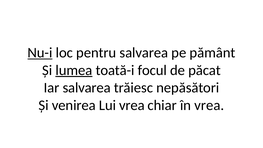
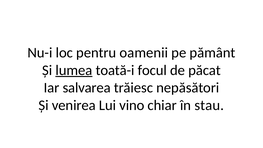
Nu-i underline: present -> none (40, 53)
pentru salvarea: salvarea -> oamenii (144, 53)
Lui vrea: vrea -> vino (132, 105)
în vrea: vrea -> stau (209, 105)
